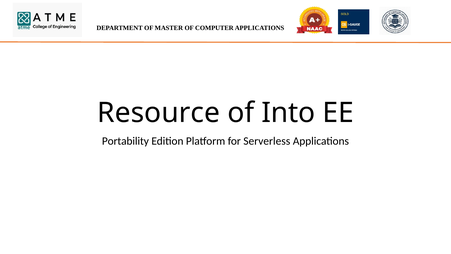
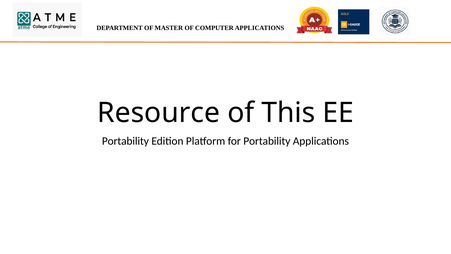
Into: Into -> This (288, 113)
for Serverless: Serverless -> Portability (267, 141)
